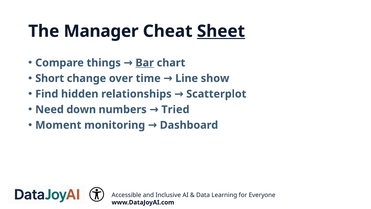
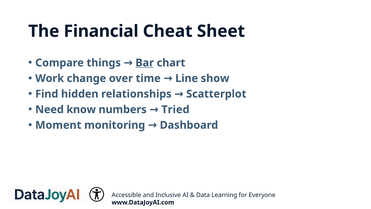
Manager: Manager -> Financial (101, 31)
Sheet underline: present -> none (221, 31)
Short: Short -> Work (50, 78)
down: down -> know (81, 109)
